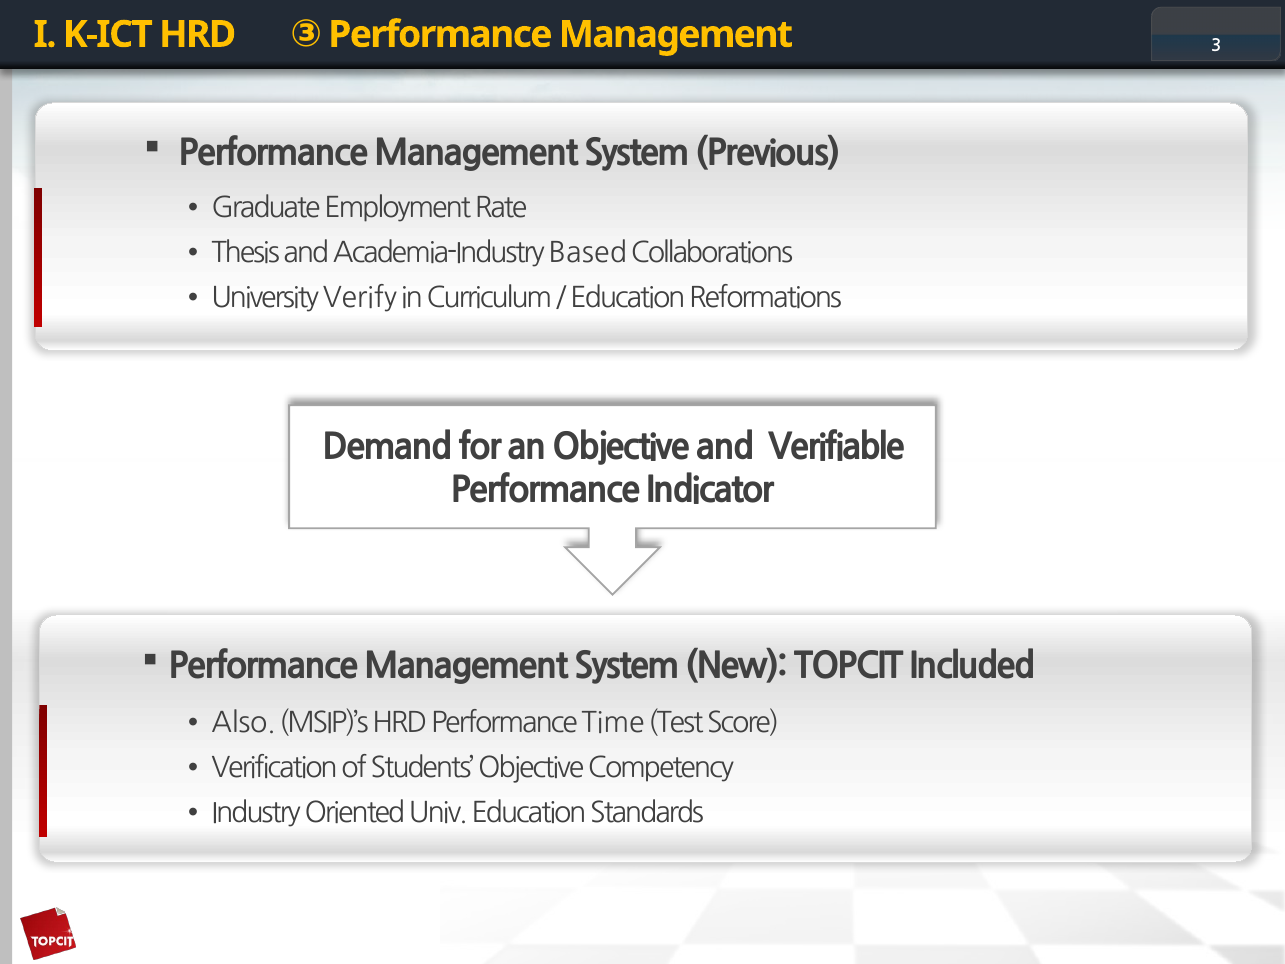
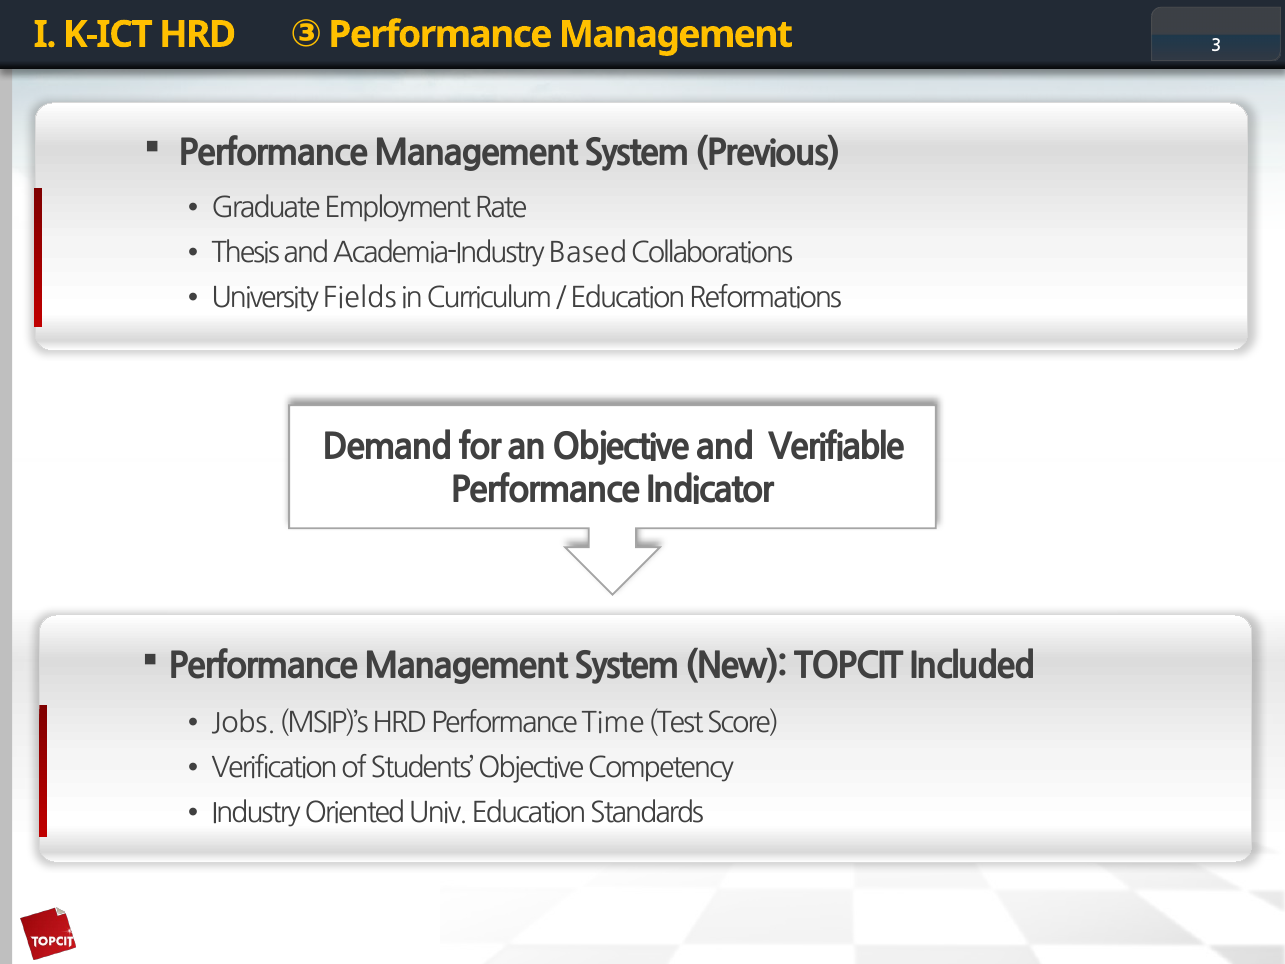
Verify: Verify -> Fields (360, 298)
Also: Also -> Jobs (244, 723)
